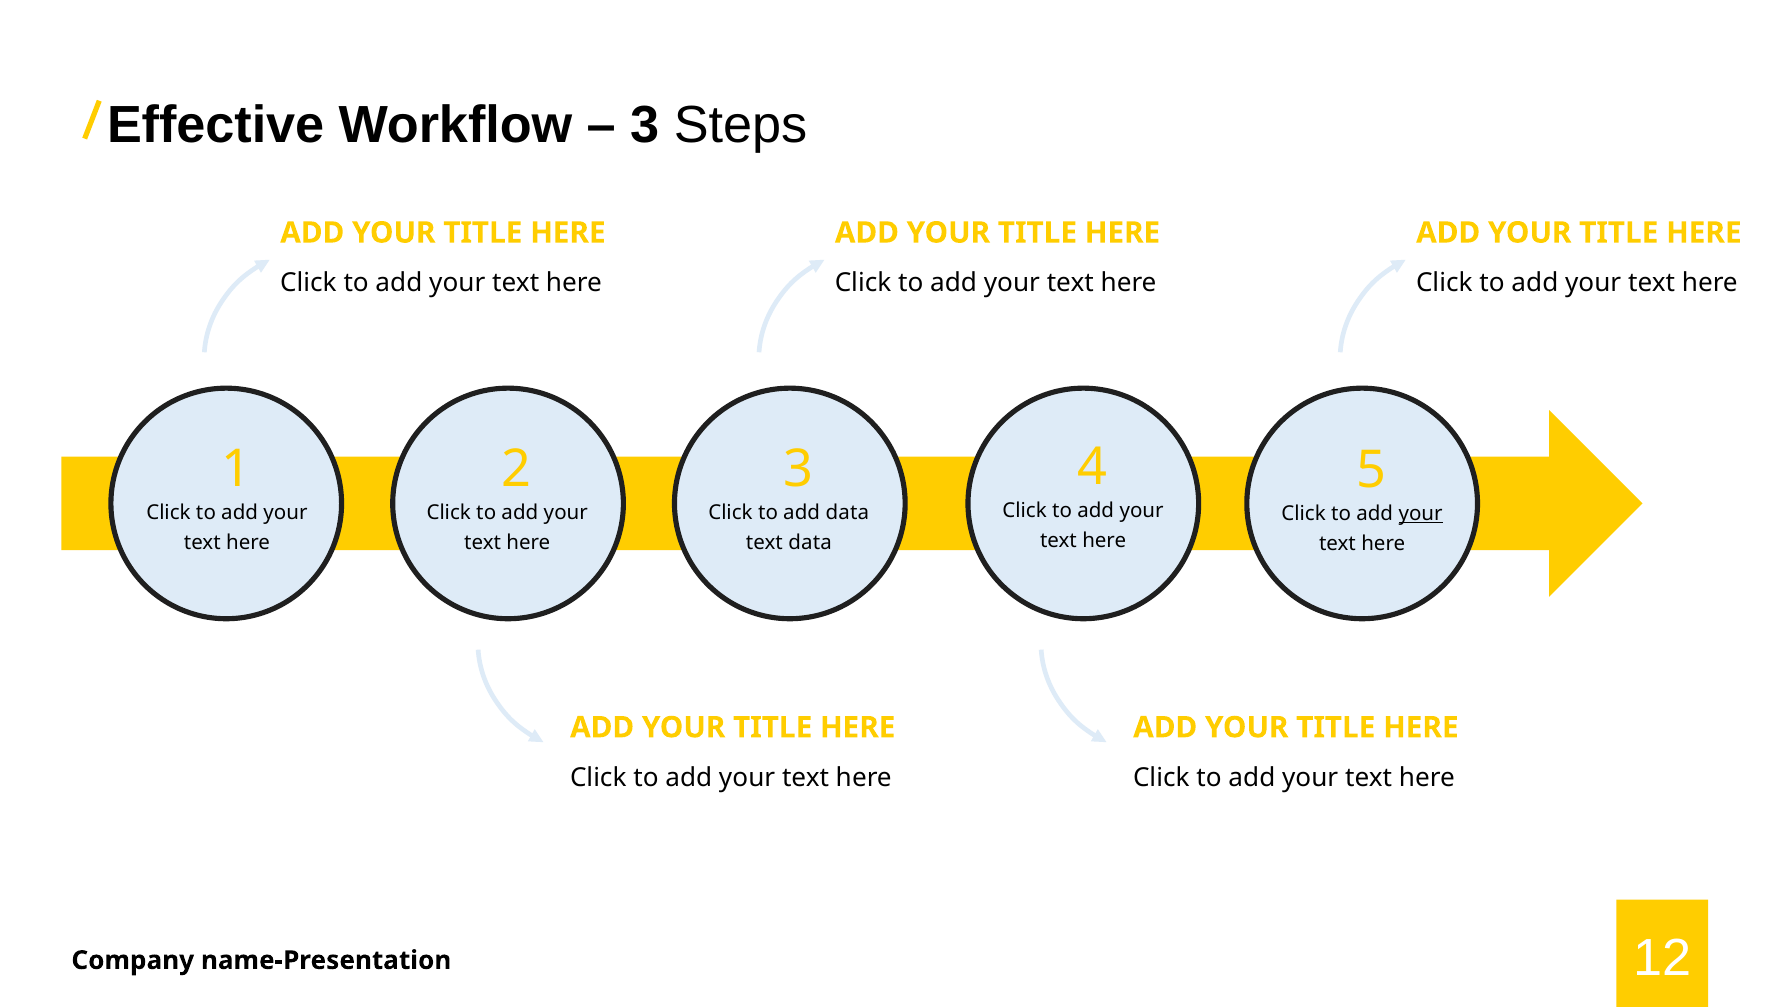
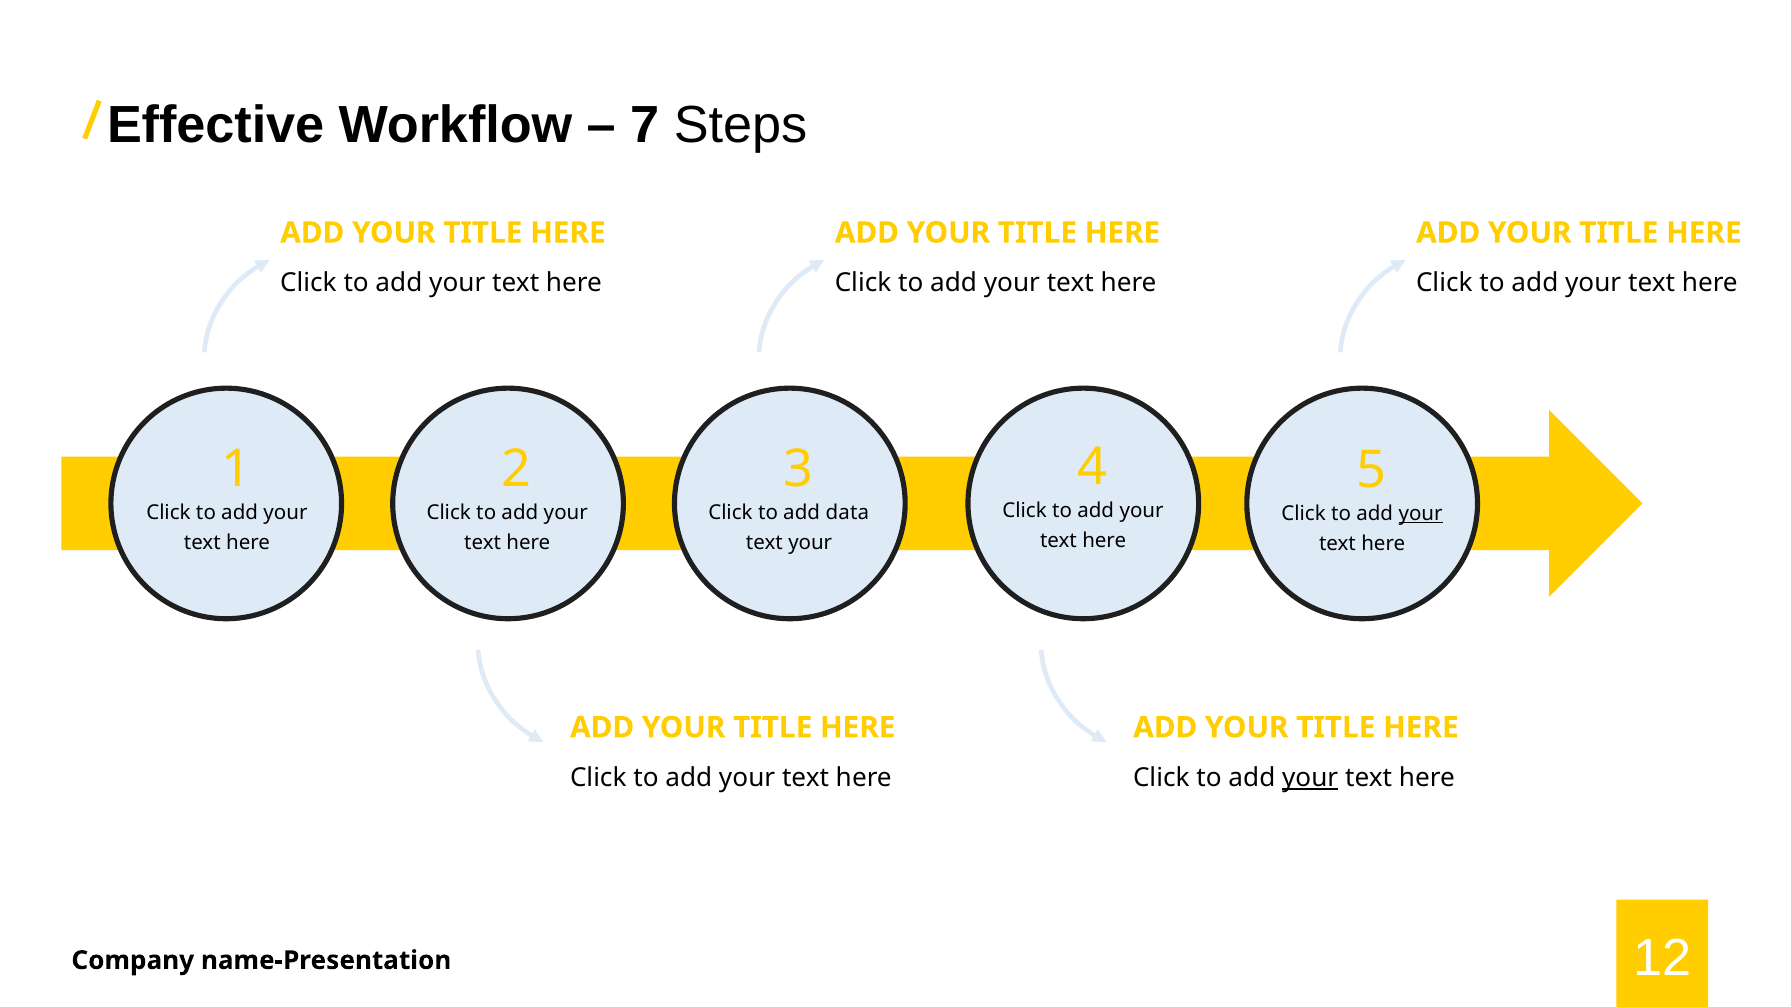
3: 3 -> 7 (645, 126)
text data: data -> your (810, 543)
your underline: none -> present (1310, 778)
